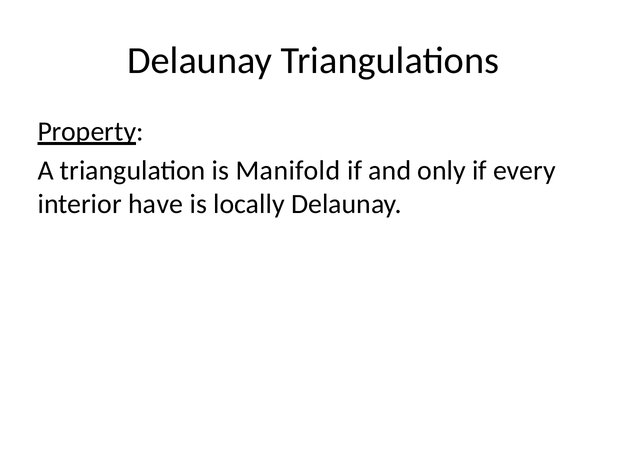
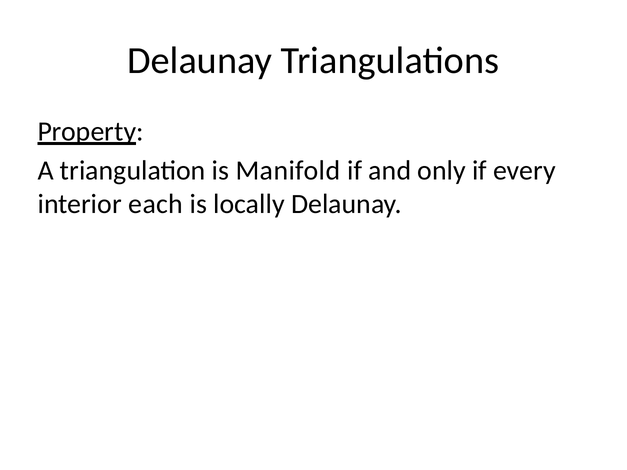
have: have -> each (156, 204)
